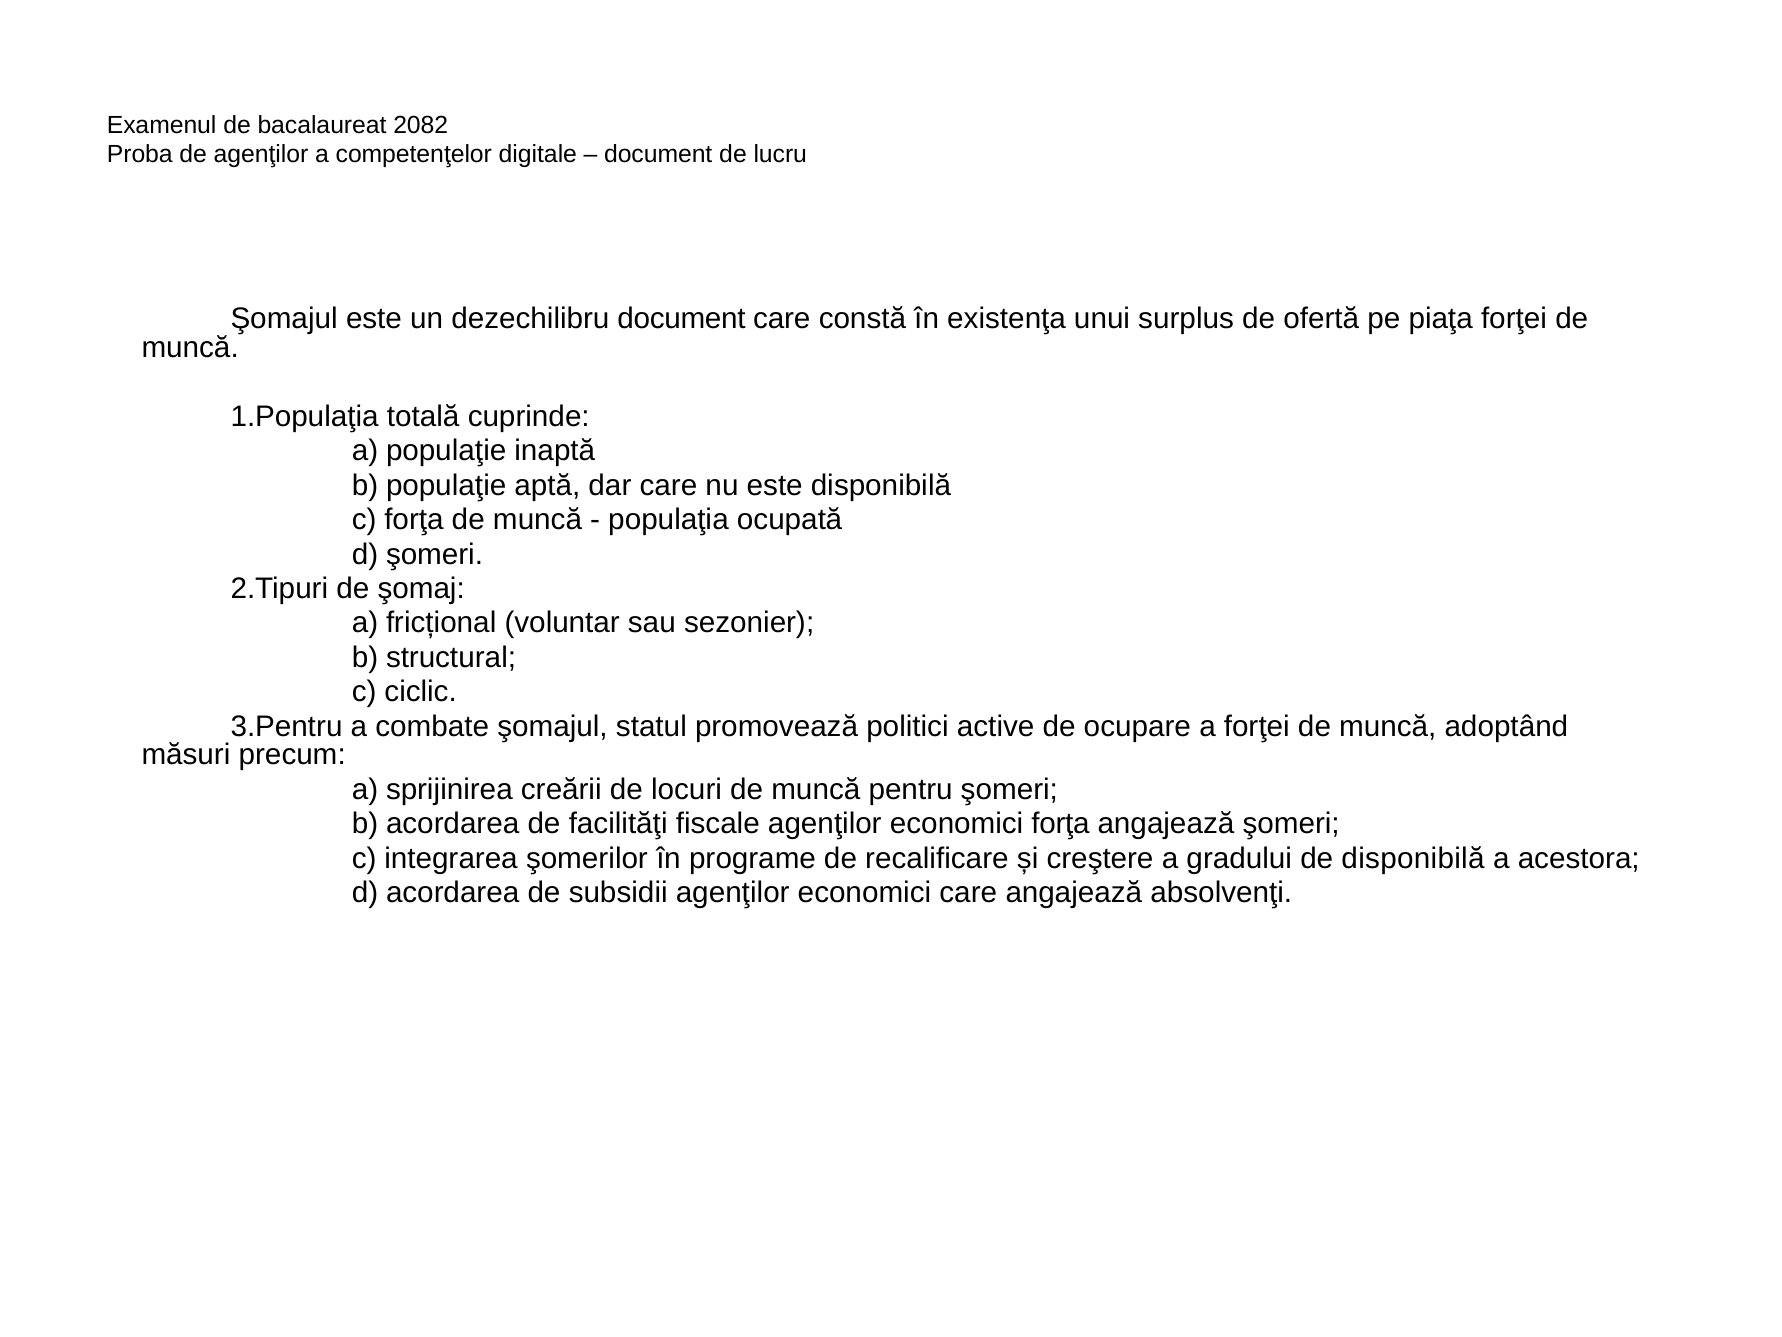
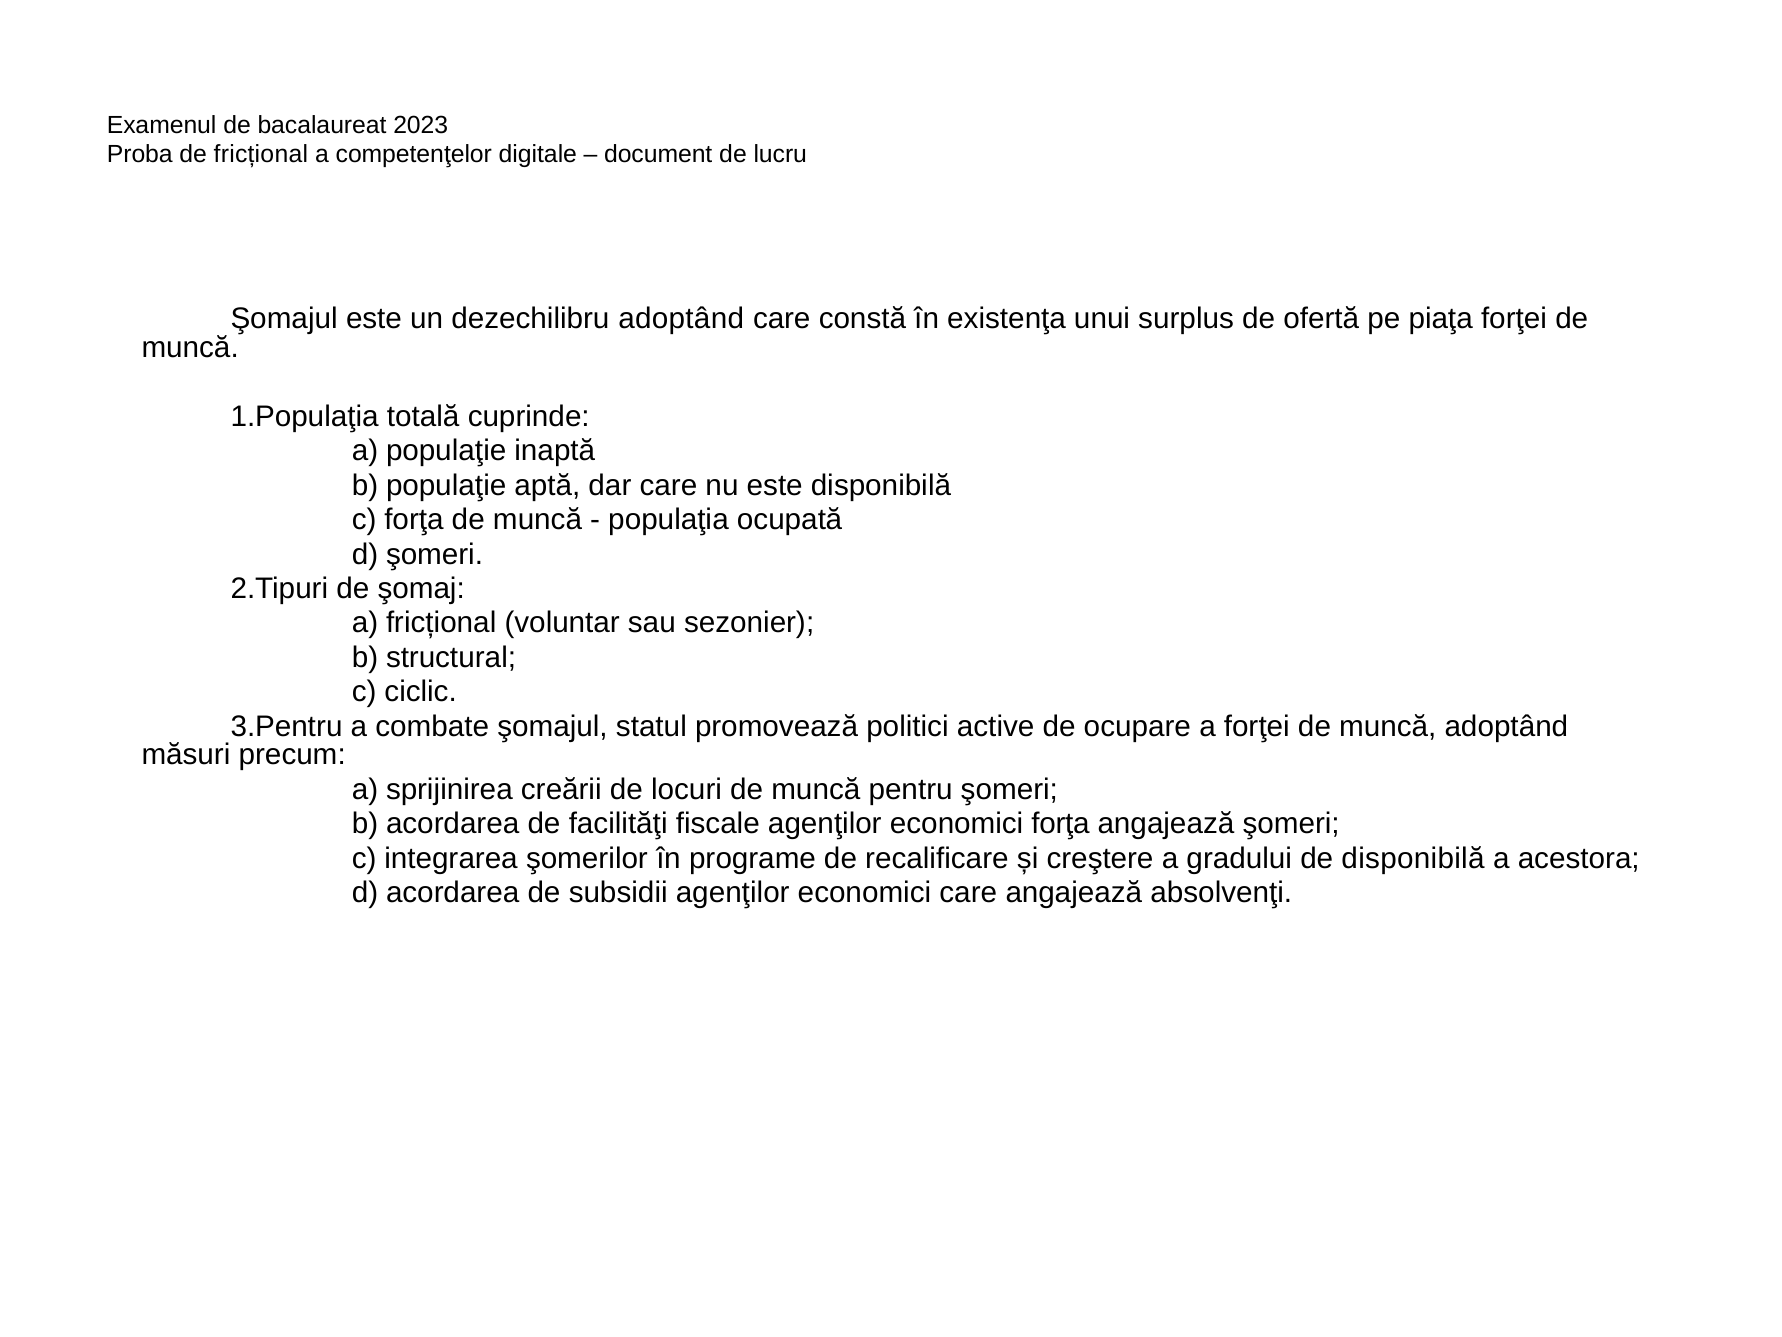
2082: 2082 -> 2023 (421, 125)
de agenţilor: agenţilor -> fricțional (261, 155)
dezechilibru document: document -> adoptând (681, 319)
